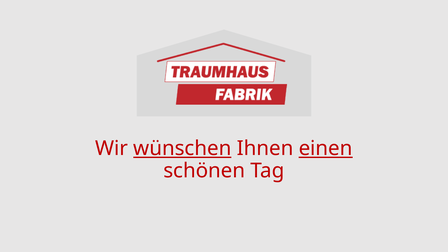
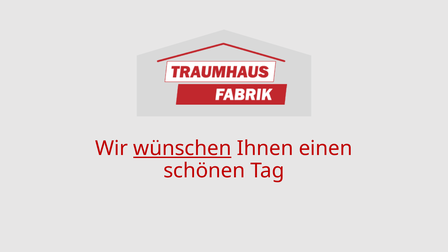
einen underline: present -> none (326, 149)
